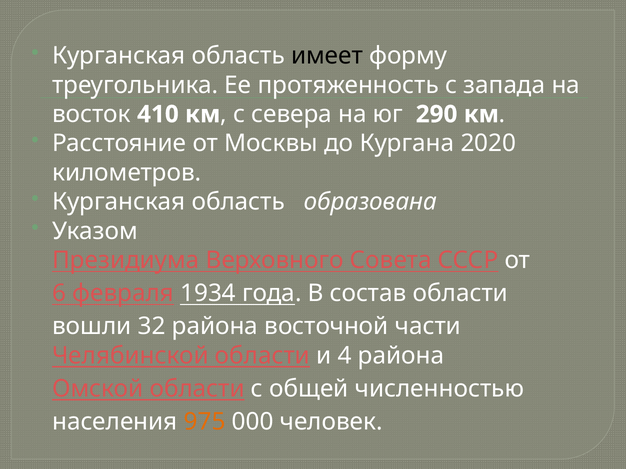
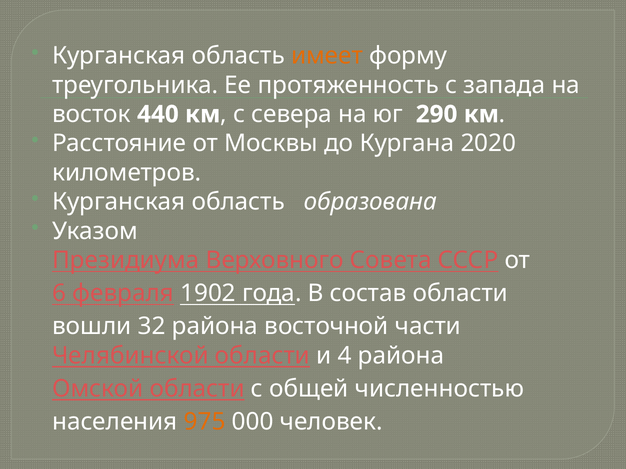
имеет colour: black -> orange (327, 56)
410: 410 -> 440 (158, 114)
1934: 1934 -> 1902 (208, 294)
